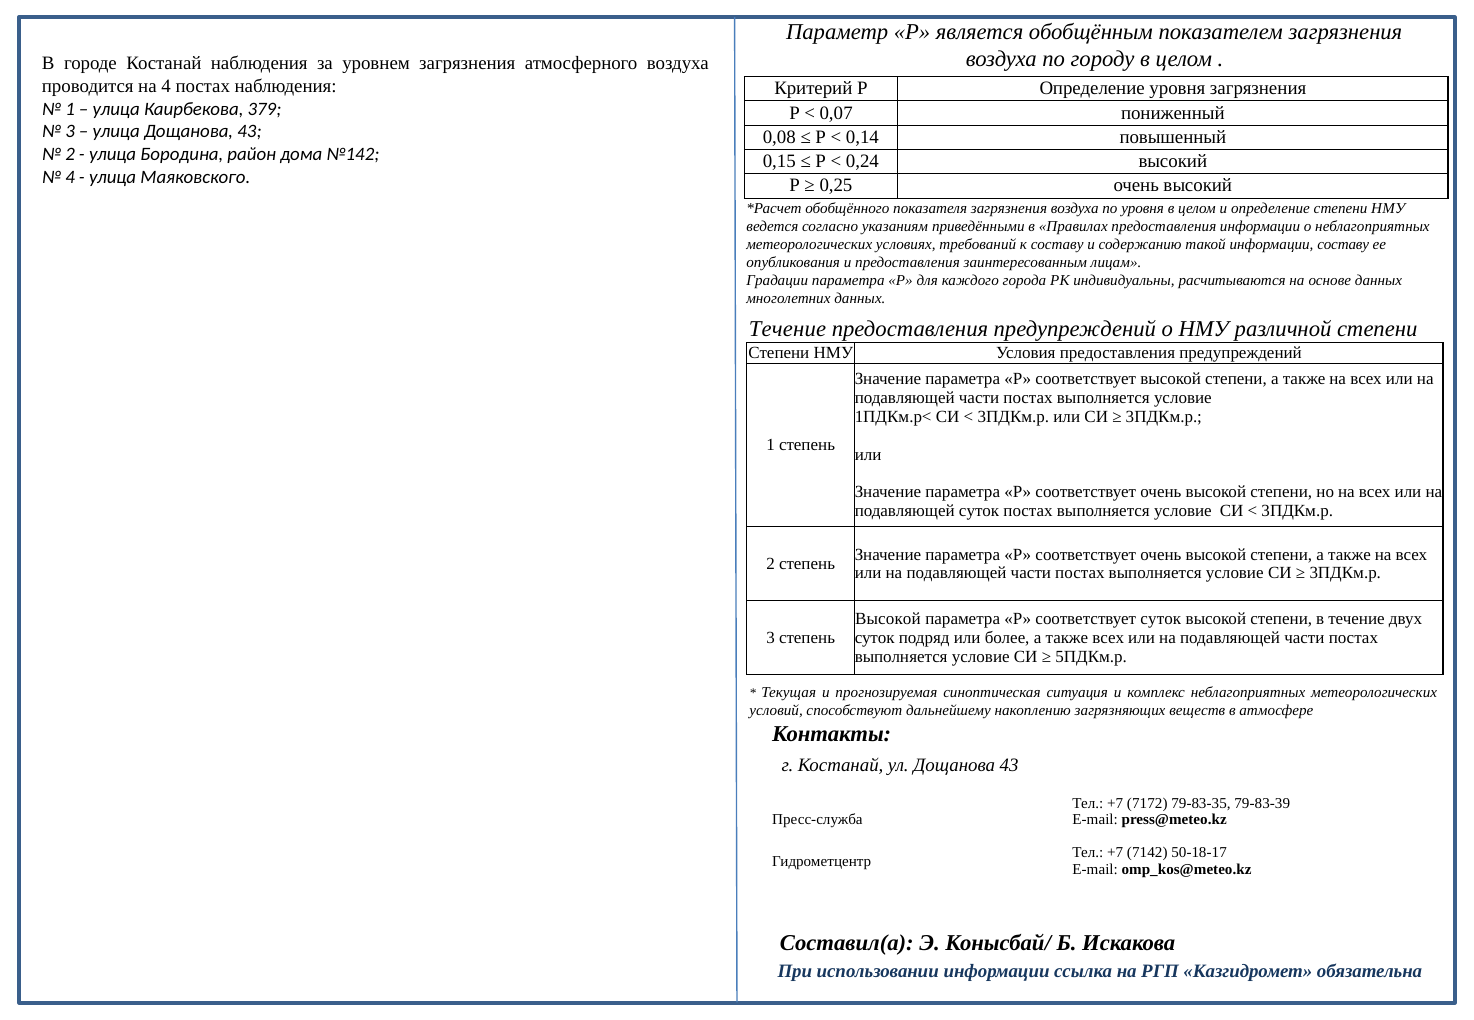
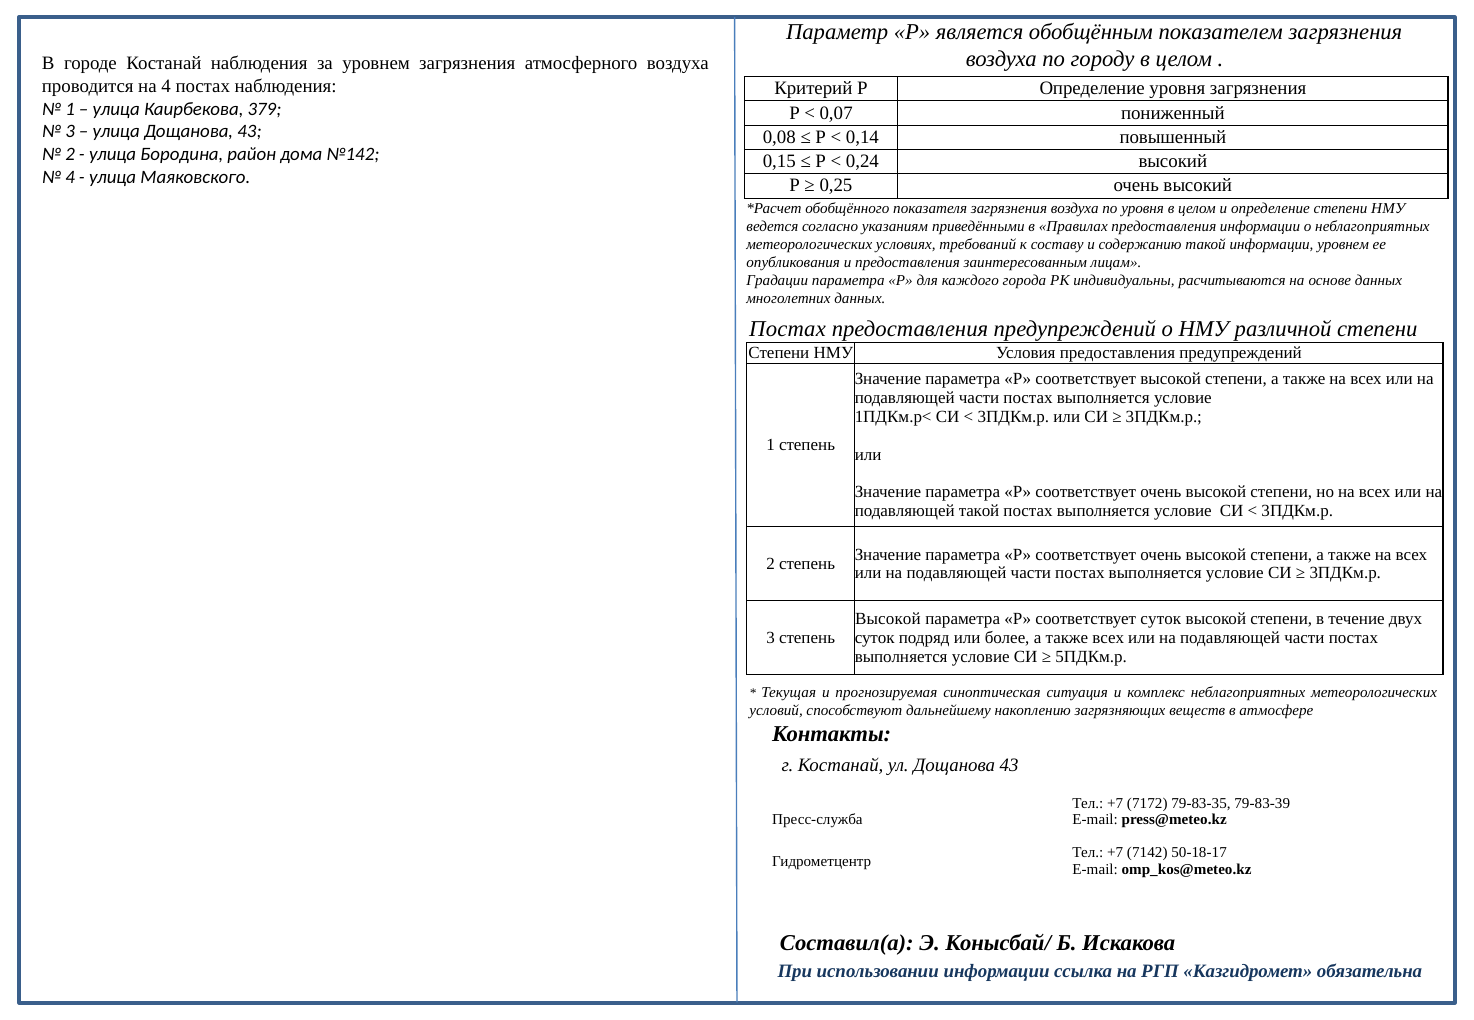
информации составу: составу -> уровнем (1343, 245)
Течение: Течение -> Постах (788, 329)
подавляющей суток: суток -> такой (979, 511)
